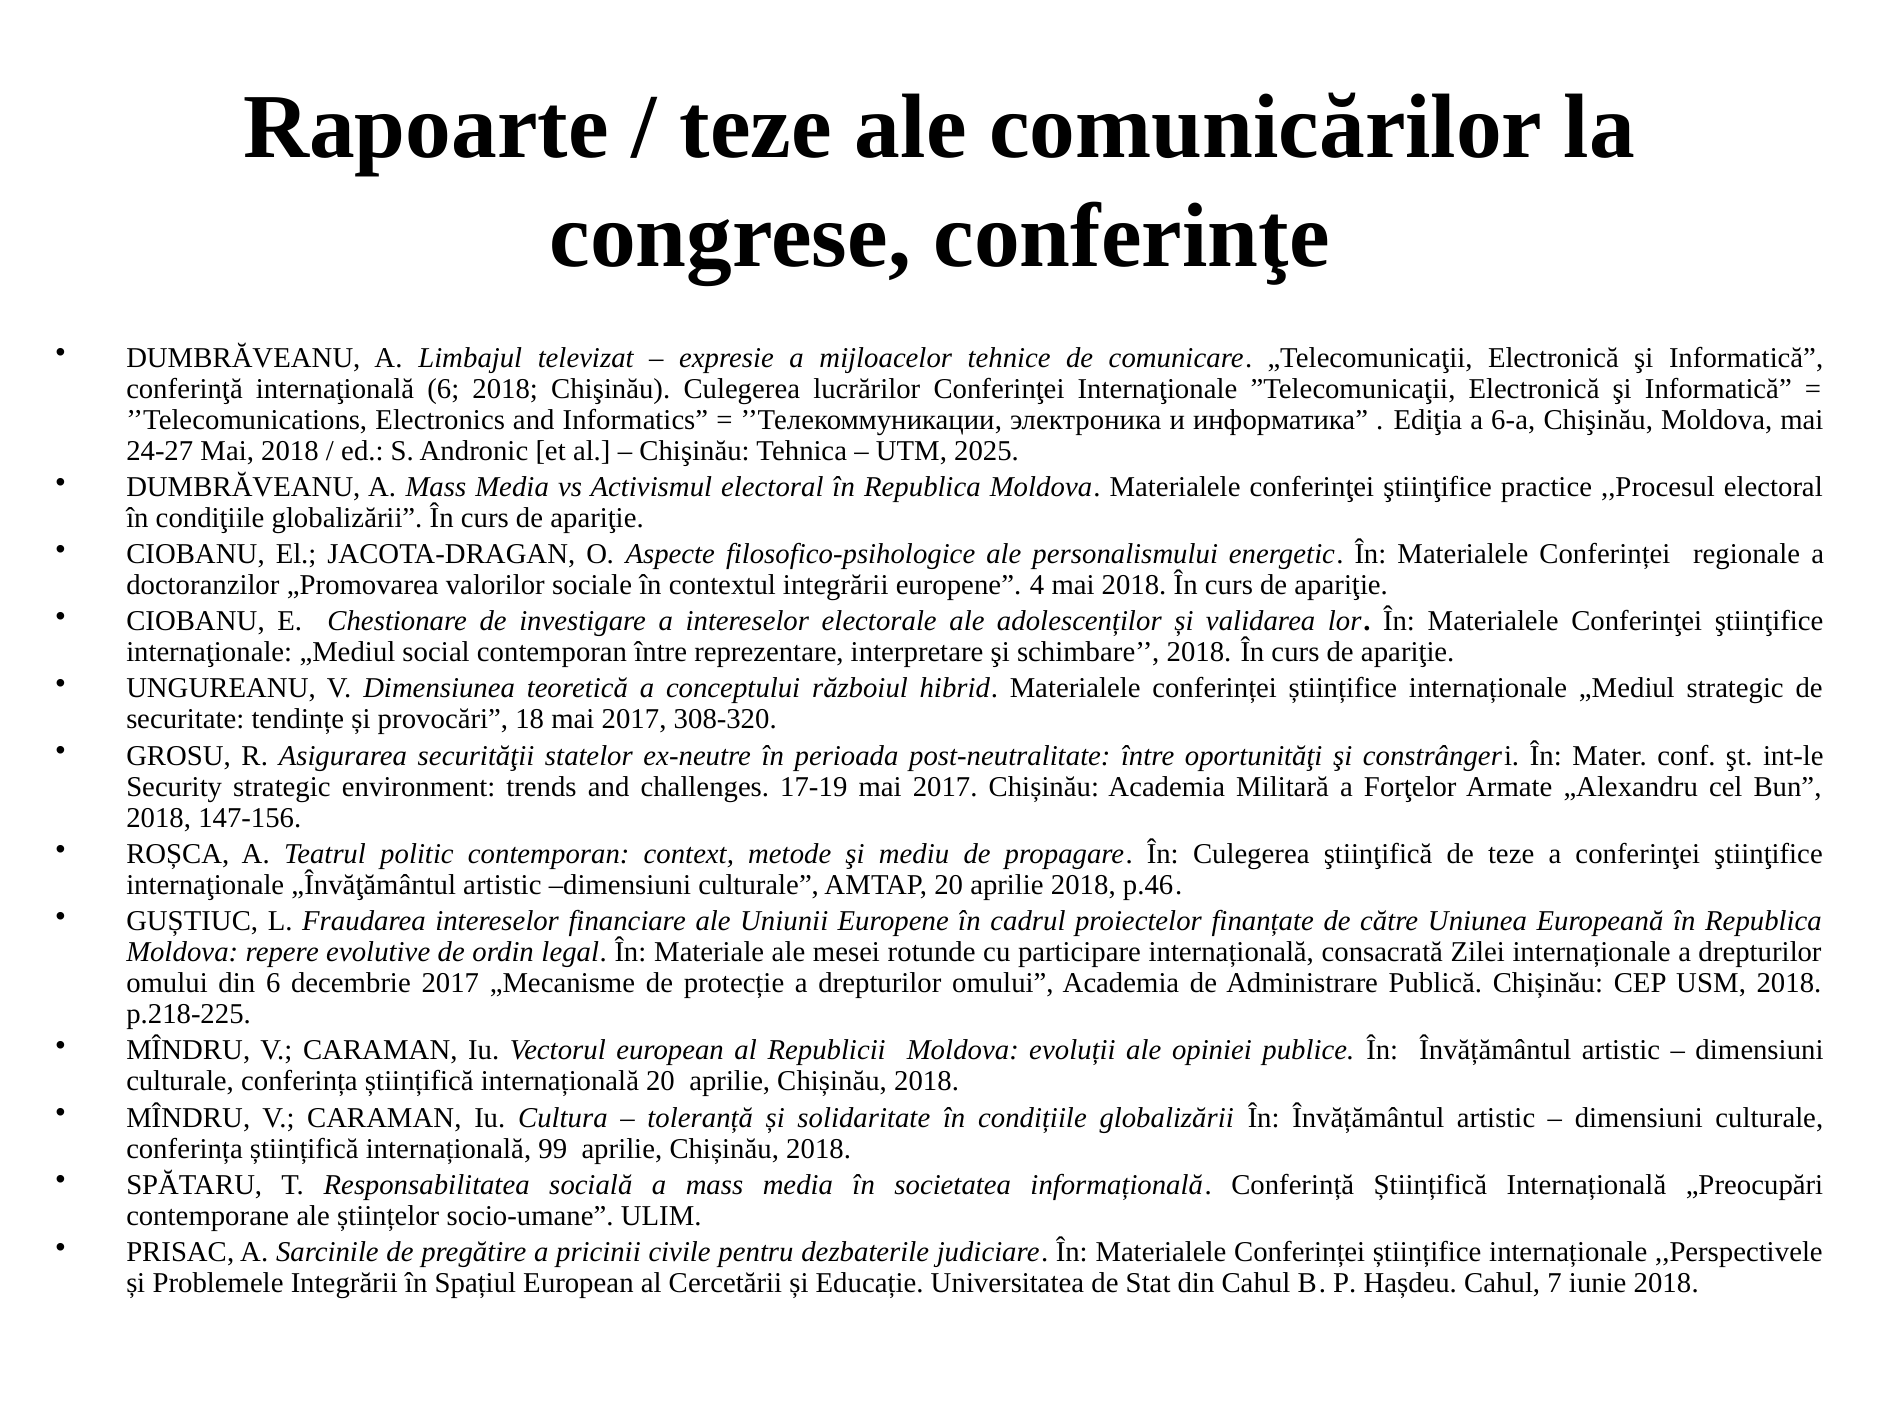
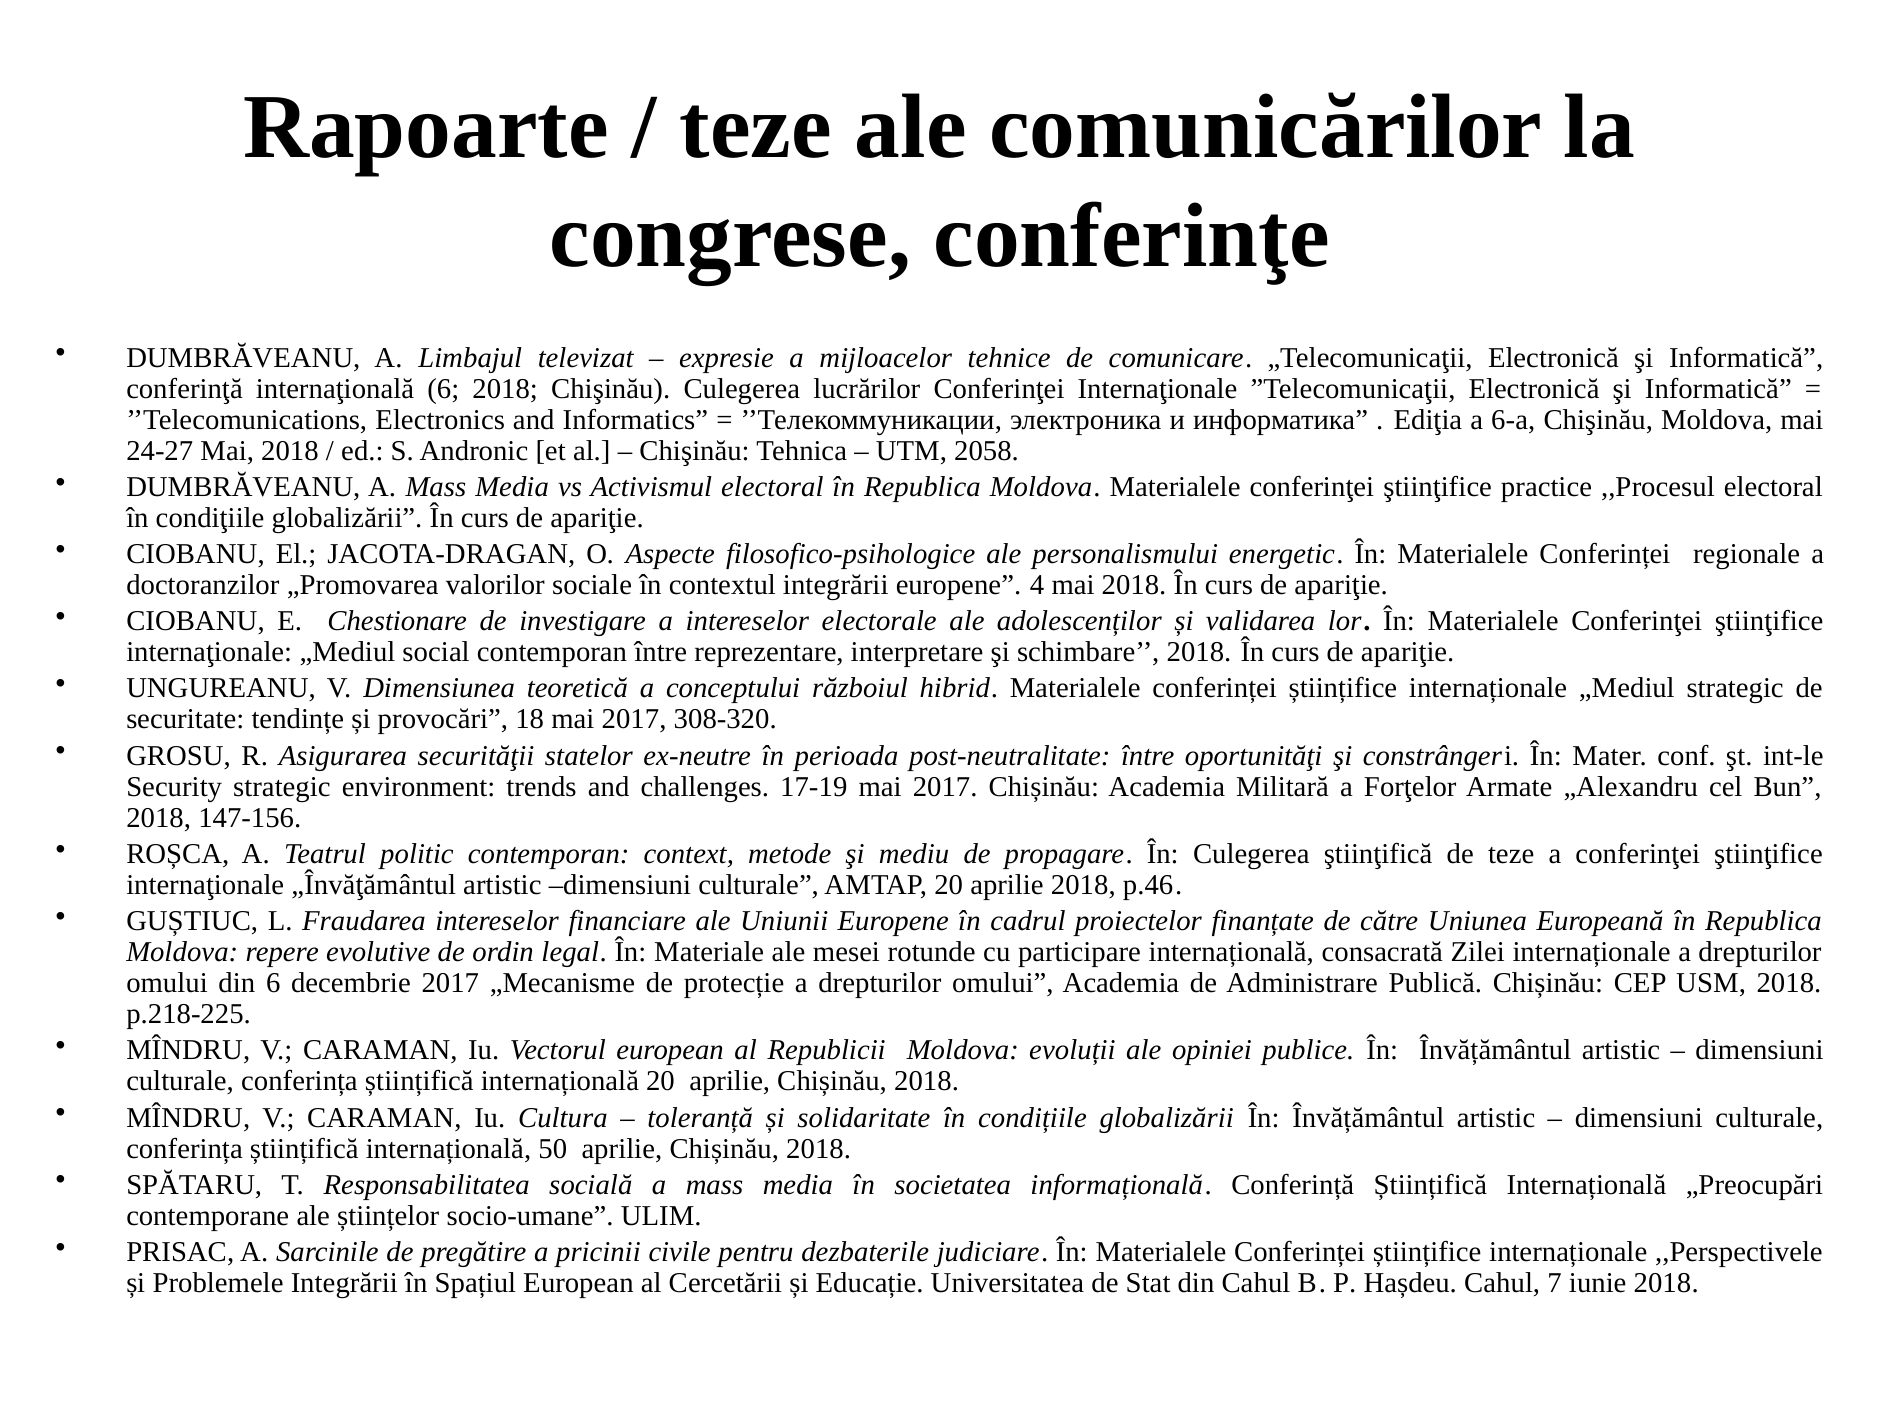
2025: 2025 -> 2058 (986, 451)
99: 99 -> 50 (553, 1149)
